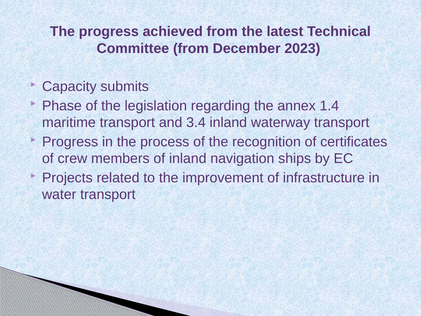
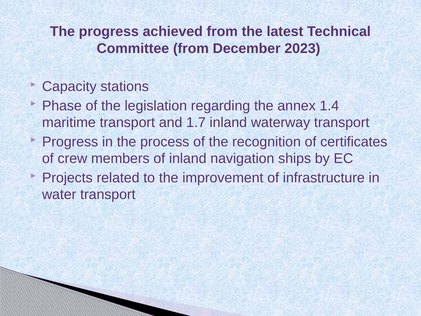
submits: submits -> stations (125, 86)
3.4: 3.4 -> 1.7 (196, 122)
